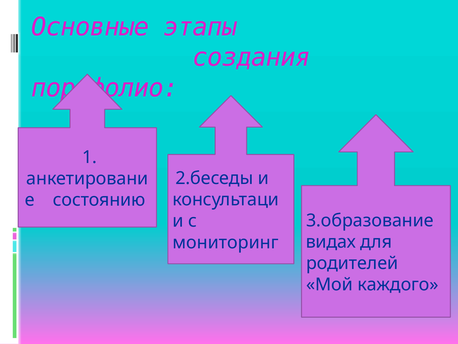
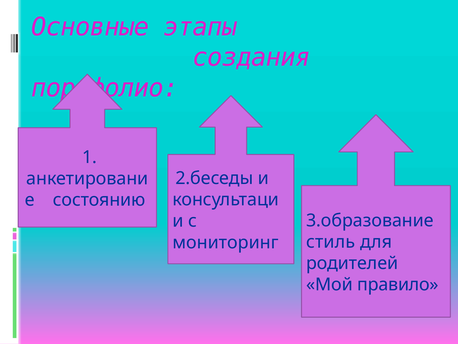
видах: видах -> стиль (331, 242)
каждого: каждого -> правило (398, 284)
